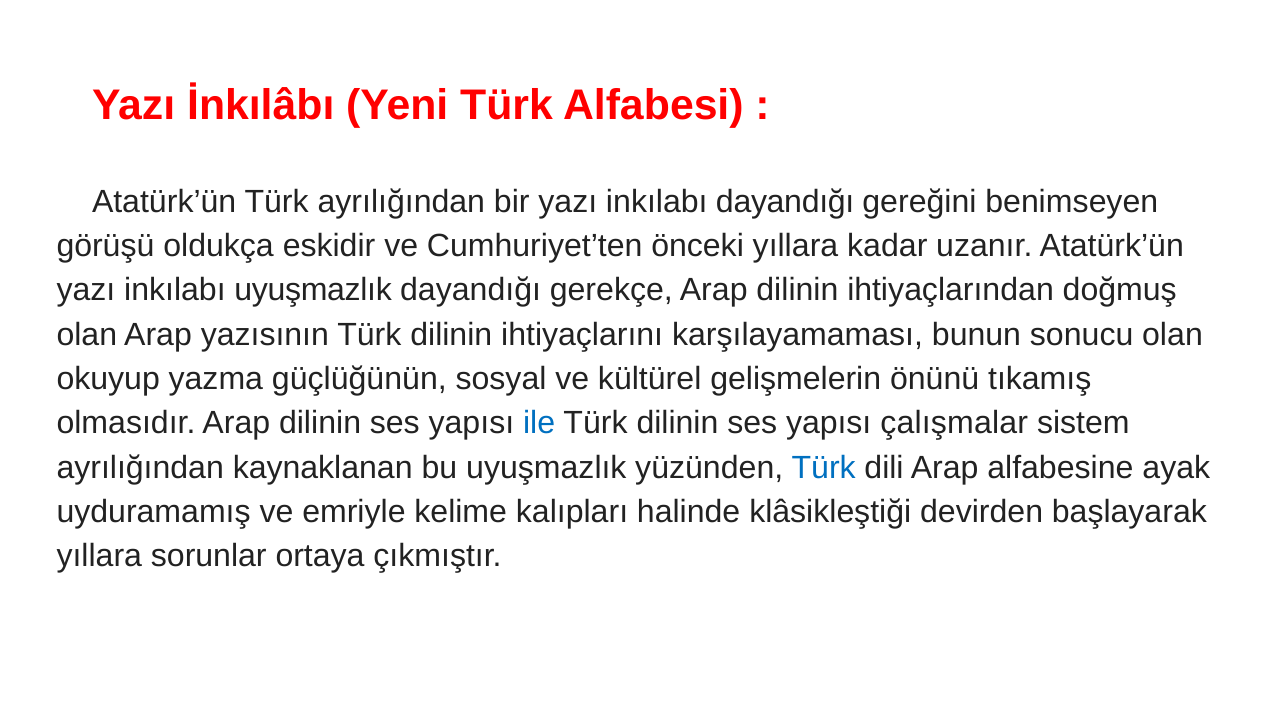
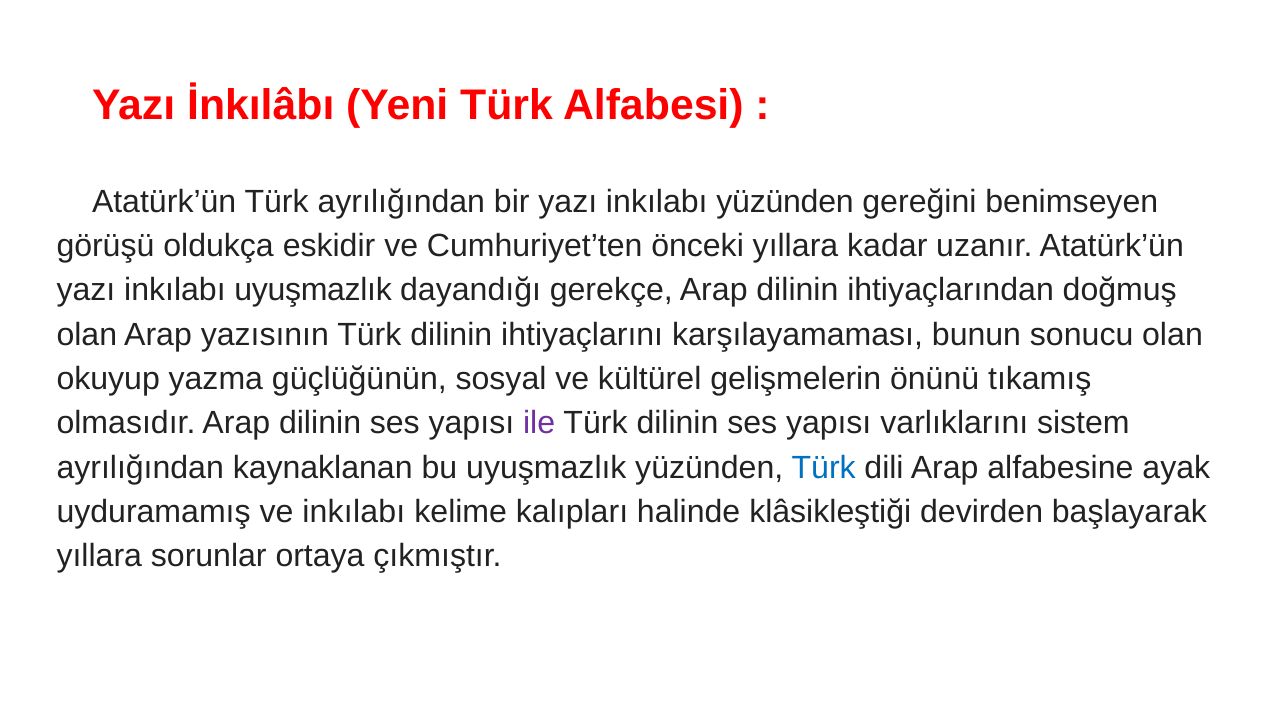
inkılabı dayandığı: dayandığı -> yüzünden (785, 202)
ile colour: blue -> purple (539, 423)
çalışmalar: çalışmalar -> varlıklarını (954, 423)
ve emriyle: emriyle -> inkılabı (354, 512)
